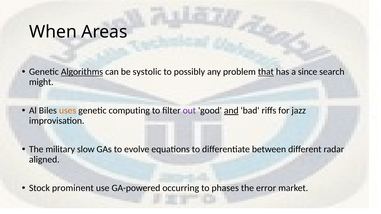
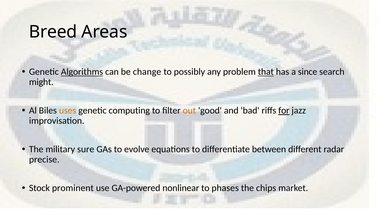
When: When -> Breed (53, 32)
systolic: systolic -> change (147, 72)
out colour: purple -> orange (189, 111)
and underline: present -> none (231, 111)
for underline: none -> present (284, 111)
slow: slow -> sure (86, 150)
aligned: aligned -> precise (44, 160)
occurring: occurring -> nonlinear (181, 188)
error: error -> chips (266, 188)
